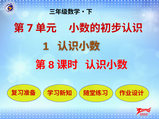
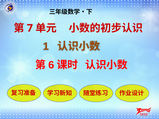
8: 8 -> 6 (51, 65)
